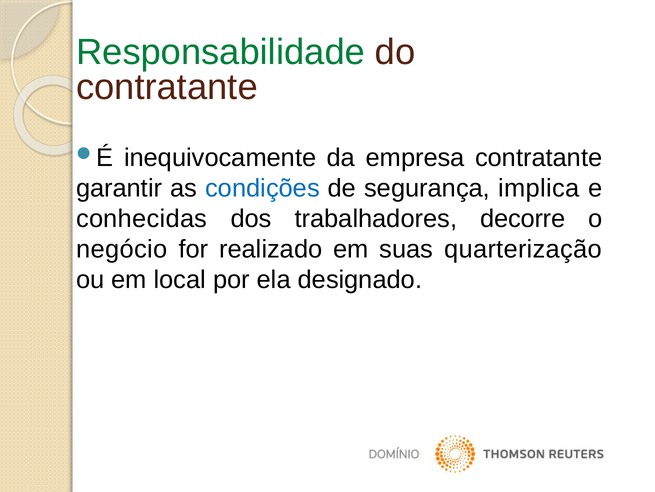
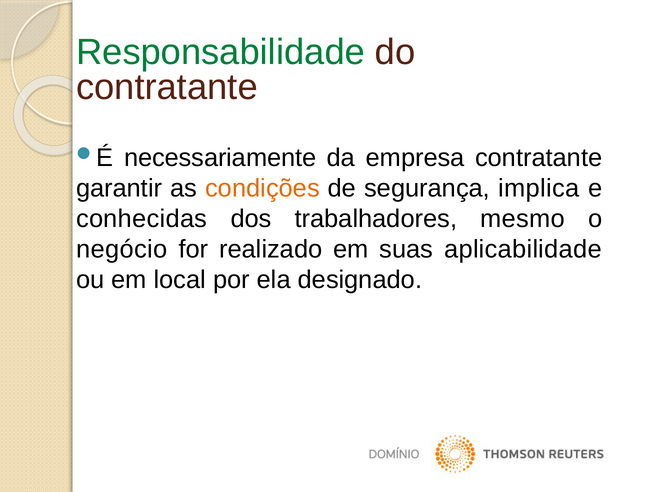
inequivocamente: inequivocamente -> necessariamente (220, 158)
condições colour: blue -> orange (263, 188)
decorre: decorre -> mesmo (523, 219)
quarterização: quarterização -> aplicabilidade (523, 249)
